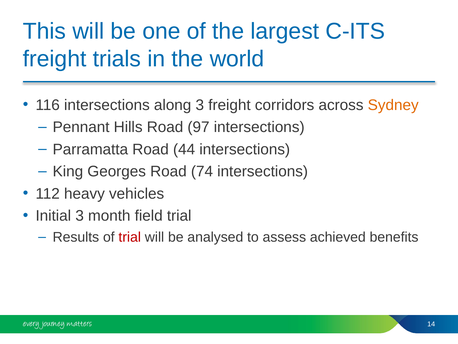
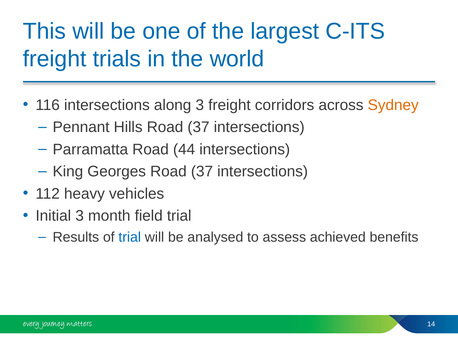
Hills Road 97: 97 -> 37 (199, 127)
Georges Road 74: 74 -> 37 (202, 171)
trial colour: red -> blue (130, 237)
